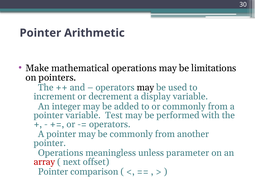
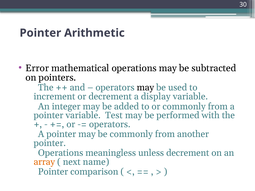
Make: Make -> Error (37, 68)
limitations: limitations -> subtracted (214, 68)
unless parameter: parameter -> decrement (188, 153)
array colour: red -> orange (44, 162)
offset: offset -> name (96, 162)
